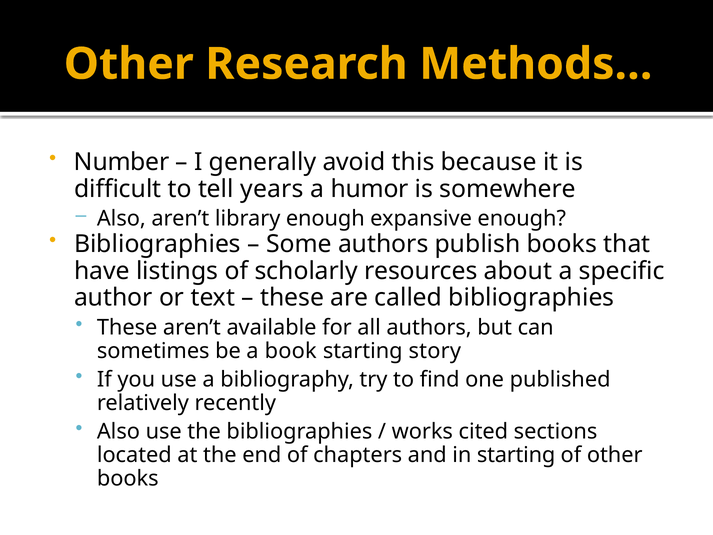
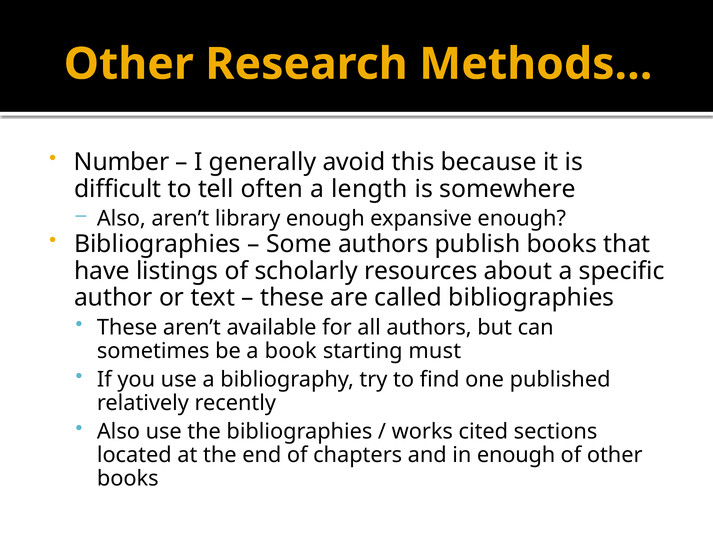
years: years -> often (272, 189)
humor: humor -> length (369, 189)
story: story -> must (435, 351)
in starting: starting -> enough (516, 455)
